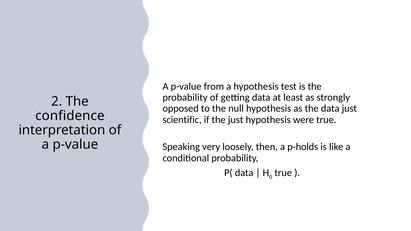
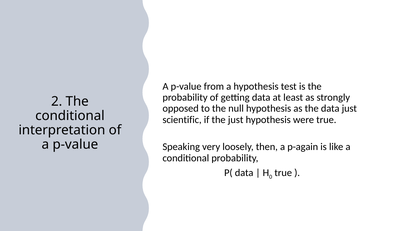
confidence: confidence -> conditional (70, 116)
p-holds: p-holds -> p-again (303, 147)
